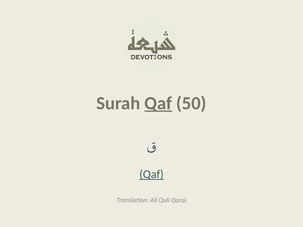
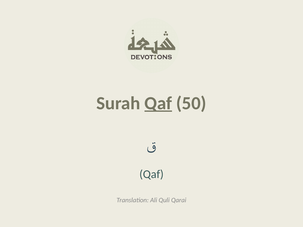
Qaf underline: present -> none (152, 175)
